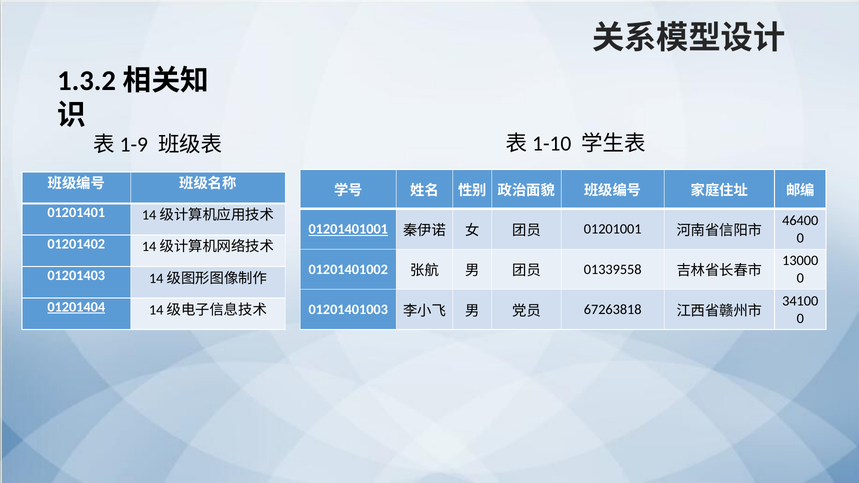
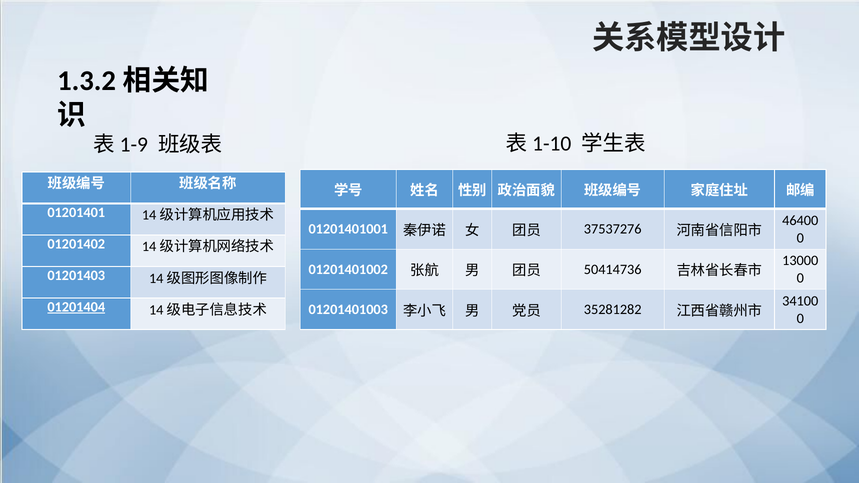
01201401001 underline: present -> none (348, 229)
01201001: 01201001 -> 37537276 (613, 229)
01339558: 01339558 -> 50414736 (613, 270)
67263818: 67263818 -> 35281282 (613, 310)
